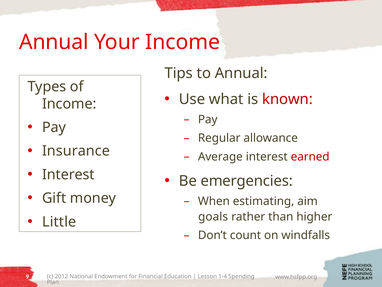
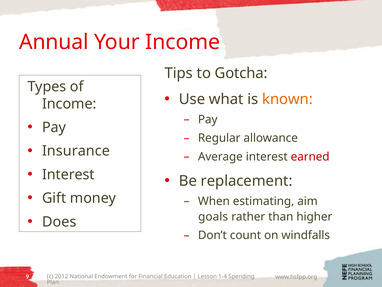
to Annual: Annual -> Gotcha (241, 73)
known colour: red -> orange (287, 99)
emergencies: emergencies -> replacement (247, 181)
Little: Little -> Does (59, 221)
